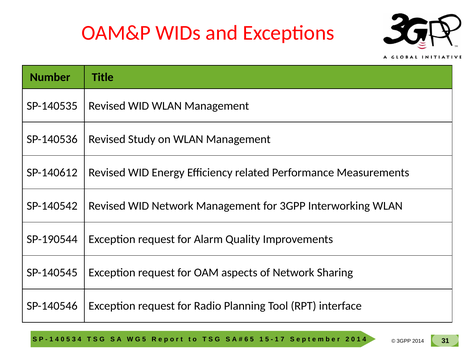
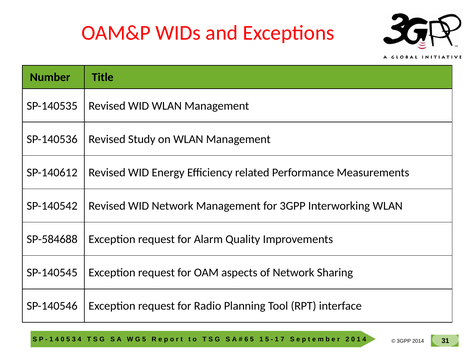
SP-190544: SP-190544 -> SP-584688 (52, 239)
